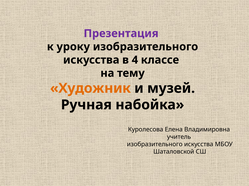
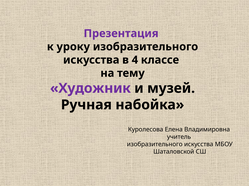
Художник colour: orange -> purple (90, 89)
